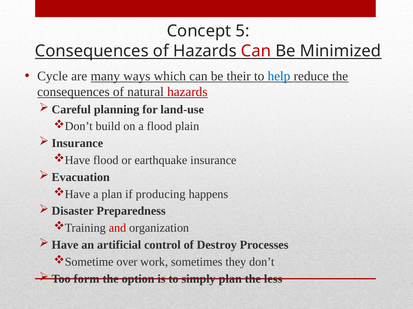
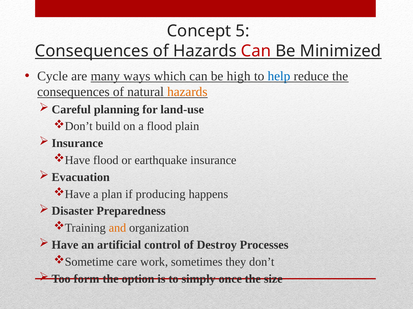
their: their -> high (239, 76)
hazards colour: red -> orange (187, 92)
and colour: red -> orange (117, 229)
over: over -> care (127, 262)
simply plan: plan -> once (230, 279)
less: less -> size (273, 279)
